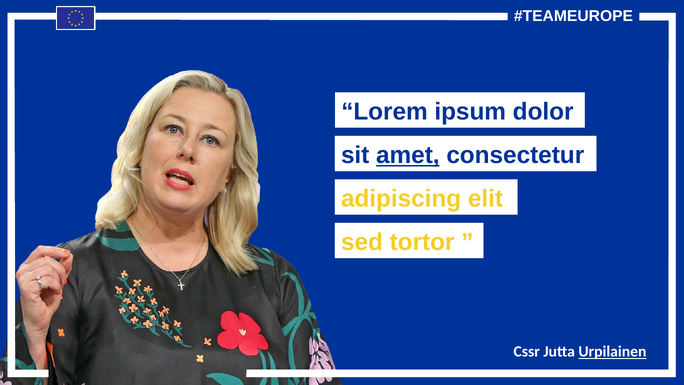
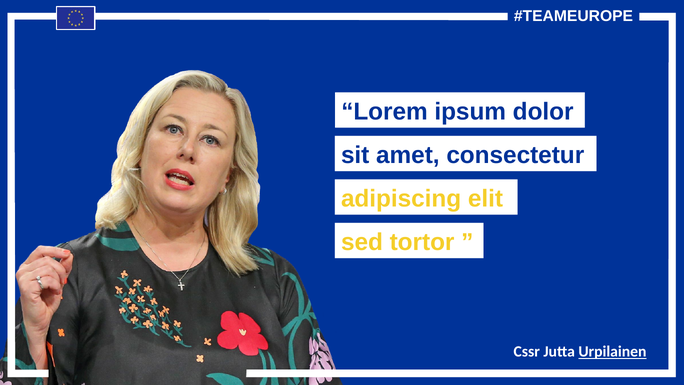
amet underline: present -> none (408, 155)
